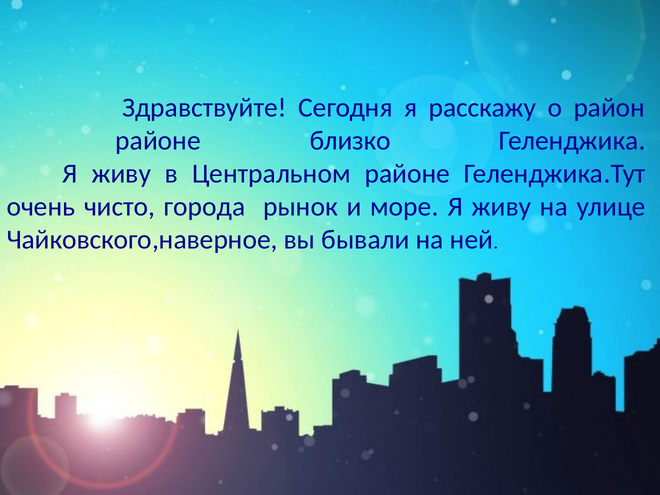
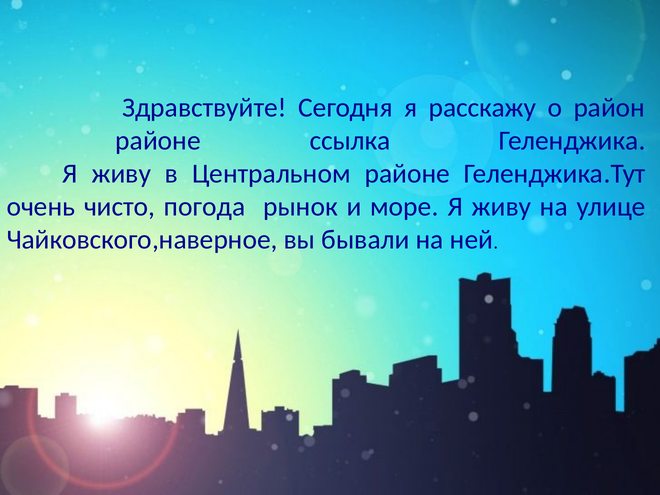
близко: близко -> ссылка (350, 141)
города: города -> погода (205, 207)
